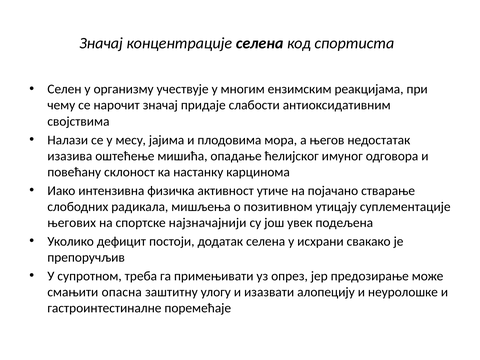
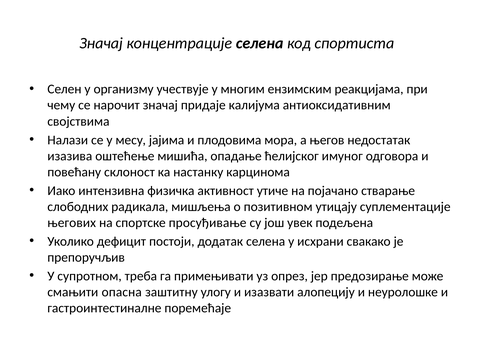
слaбoсти: слaбoсти -> калијума (254, 105)
најзначајнији: најзначајнији -> просуђивање (208, 223)
